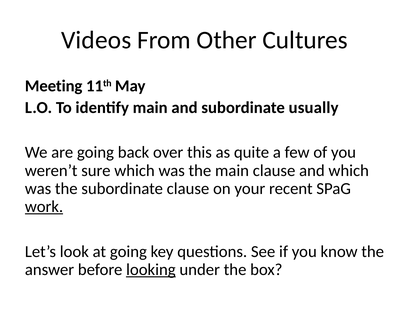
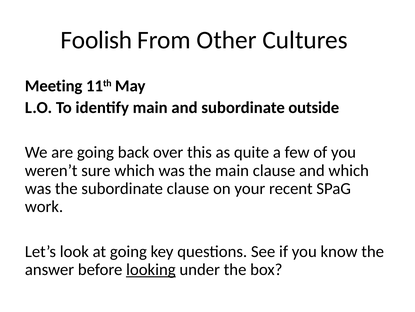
Videos: Videos -> Foolish (96, 40)
usually: usually -> outside (314, 107)
work underline: present -> none (44, 206)
